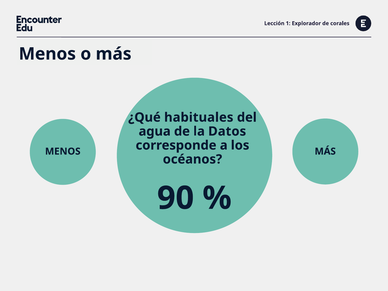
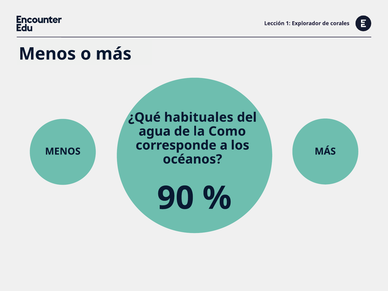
Datos: Datos -> Como (227, 131)
